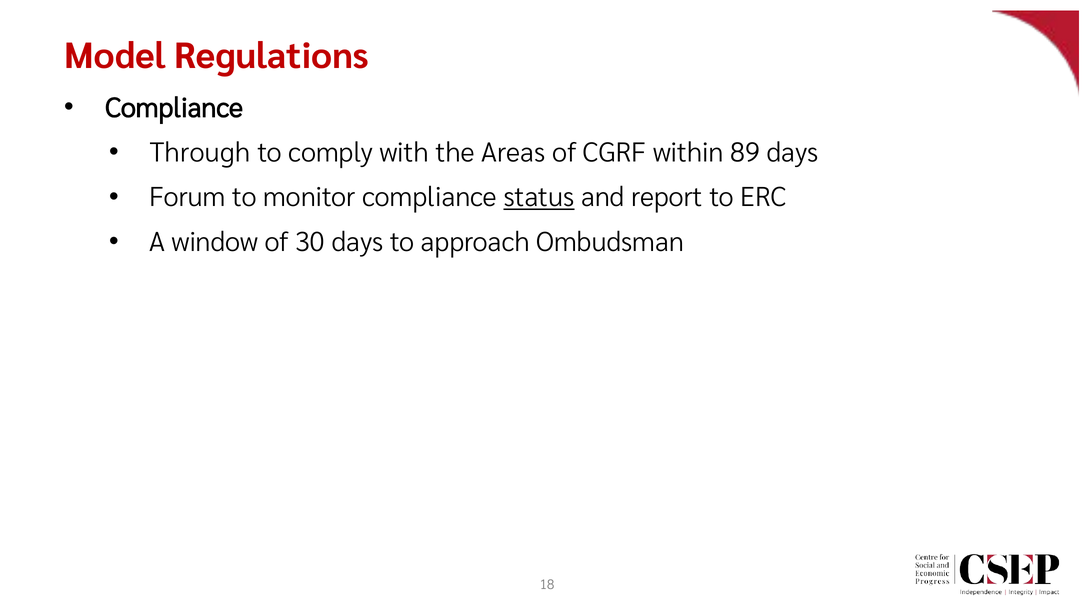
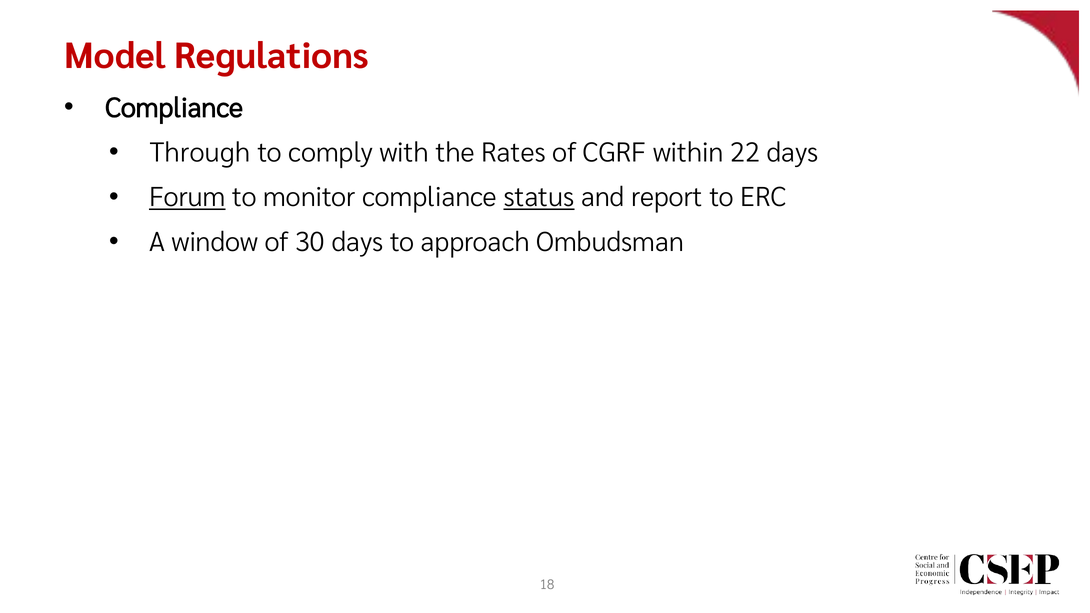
Areas: Areas -> Rates (513, 153)
89: 89 -> 22 (745, 153)
Forum underline: none -> present (187, 198)
